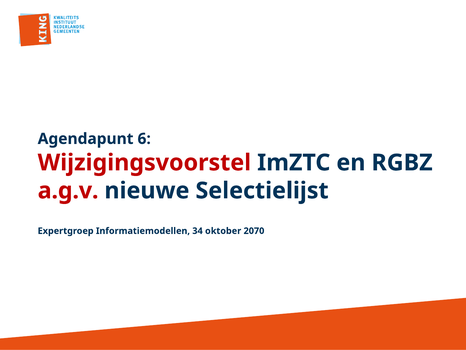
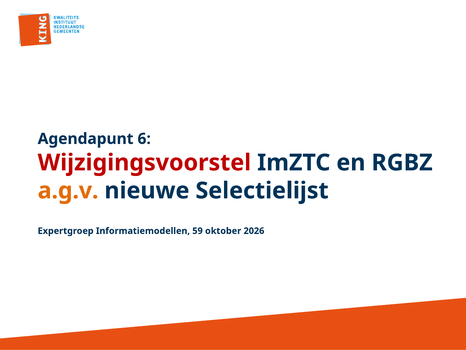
a.g.v colour: red -> orange (68, 190)
34: 34 -> 59 (198, 231)
2070: 2070 -> 2026 (254, 231)
